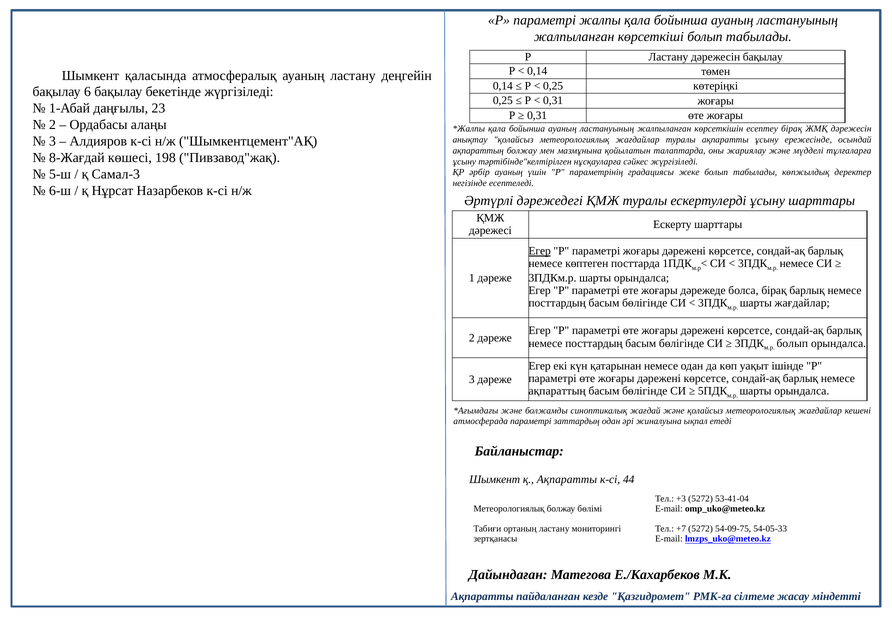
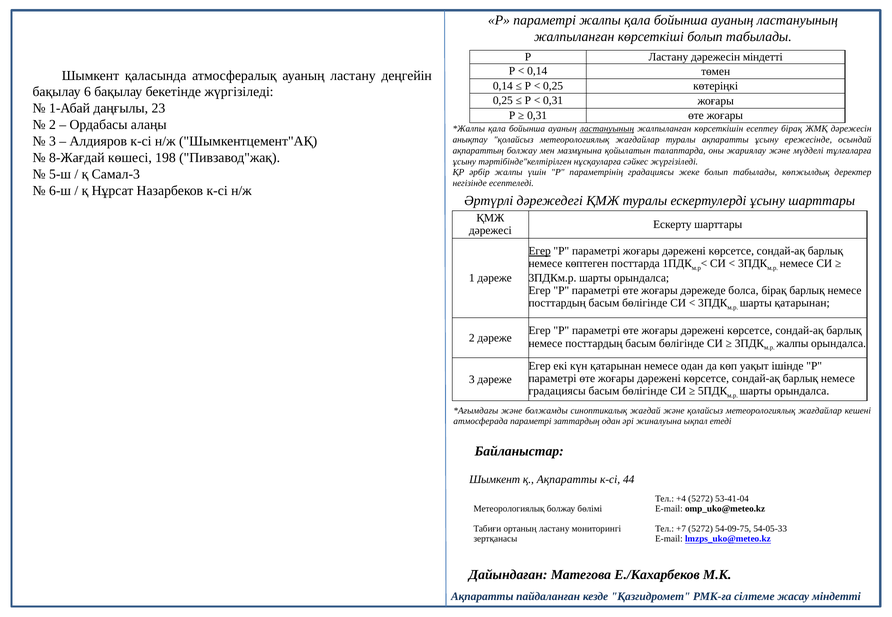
дәрежесін бақылау: бақылау -> міндетті (763, 57)
ластануының underline: none -> present (607, 129)
әрбір ауаның: ауаның -> жалпы (509, 173)
шарты жағдайлар: жағдайлар -> қатарынан (802, 303)
болып: болып -> жалпы (792, 344)
ақпараттың: ақпараттың -> градациясы (557, 391)
+3: +3 -> +4 (681, 499)
